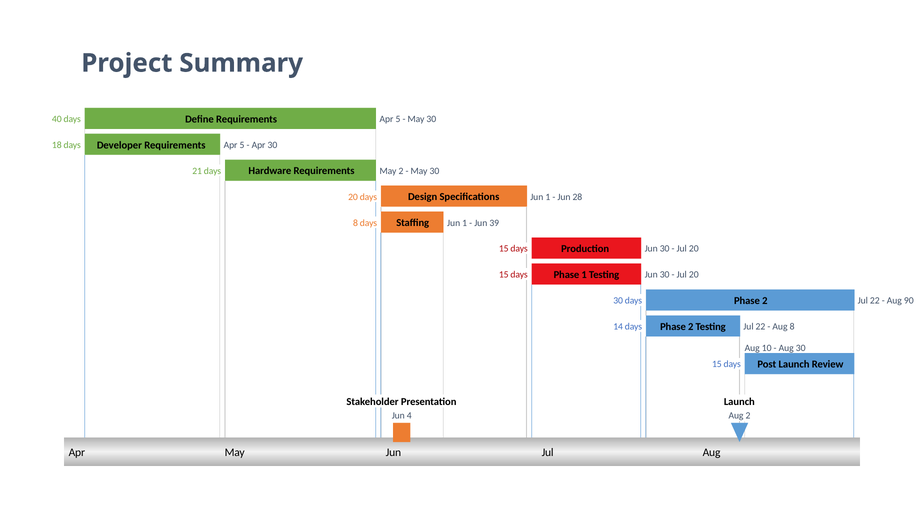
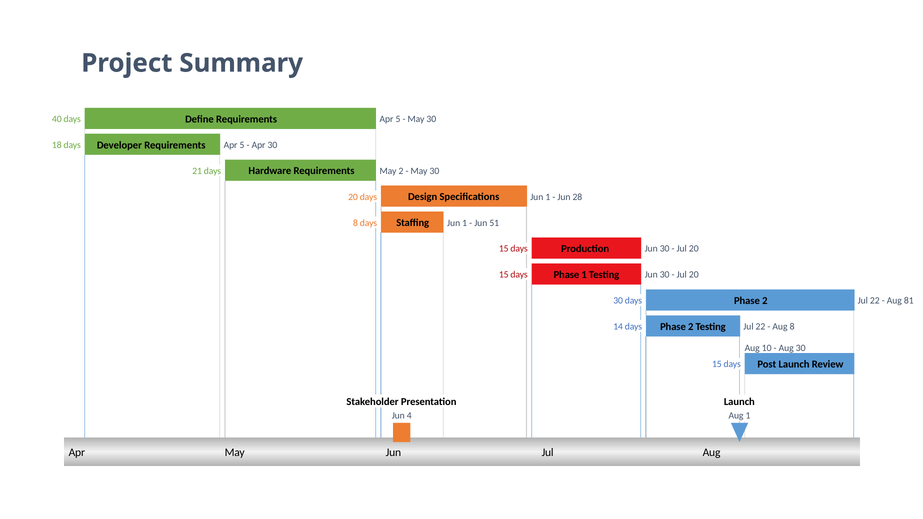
39: 39 -> 51 (494, 223)
90: 90 -> 81 (909, 301)
Aug 2: 2 -> 1 (748, 416)
